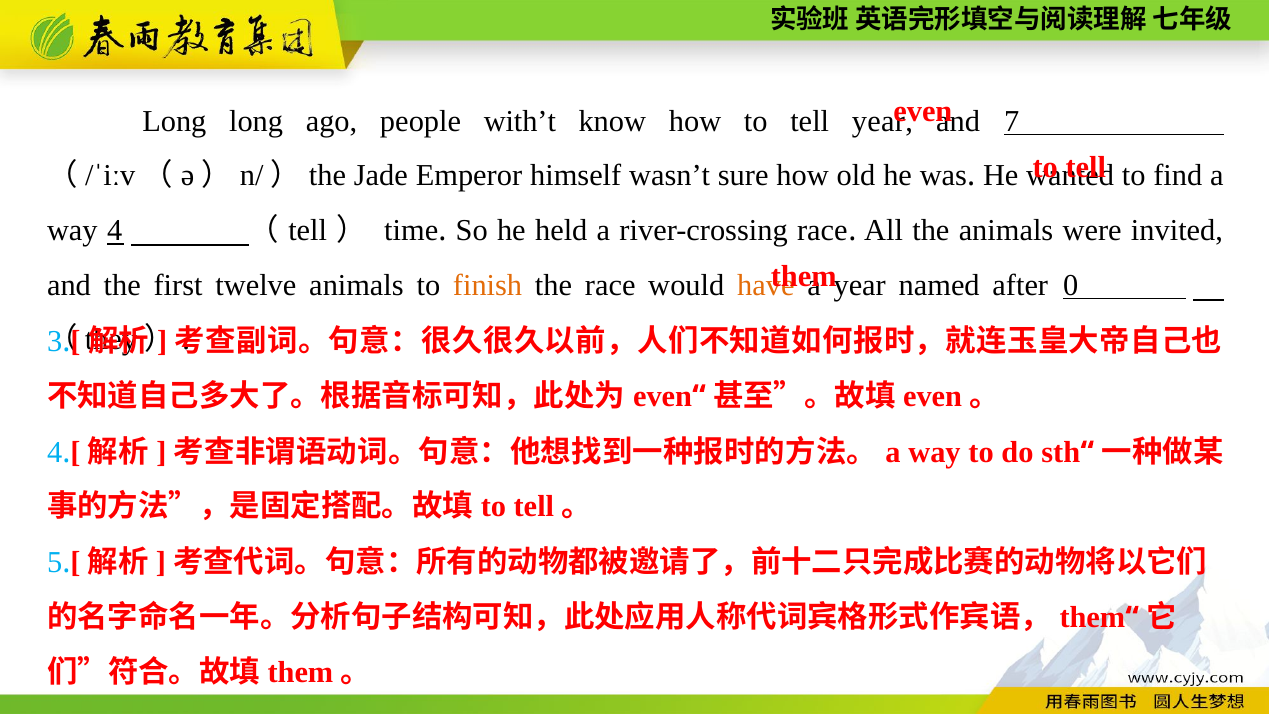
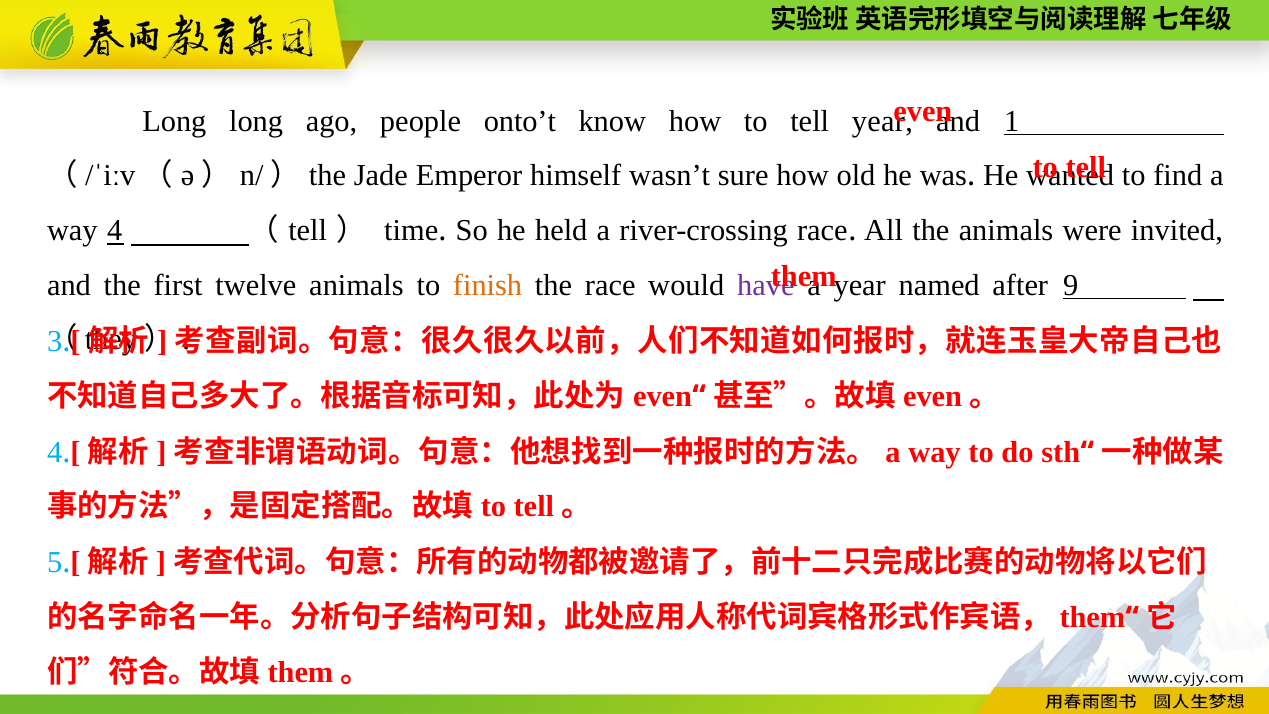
with’t: with’t -> onto’t (520, 121)
7: 7 -> 1 (1012, 121)
have colour: orange -> purple (766, 285)
0: 0 -> 9 (1071, 285)
